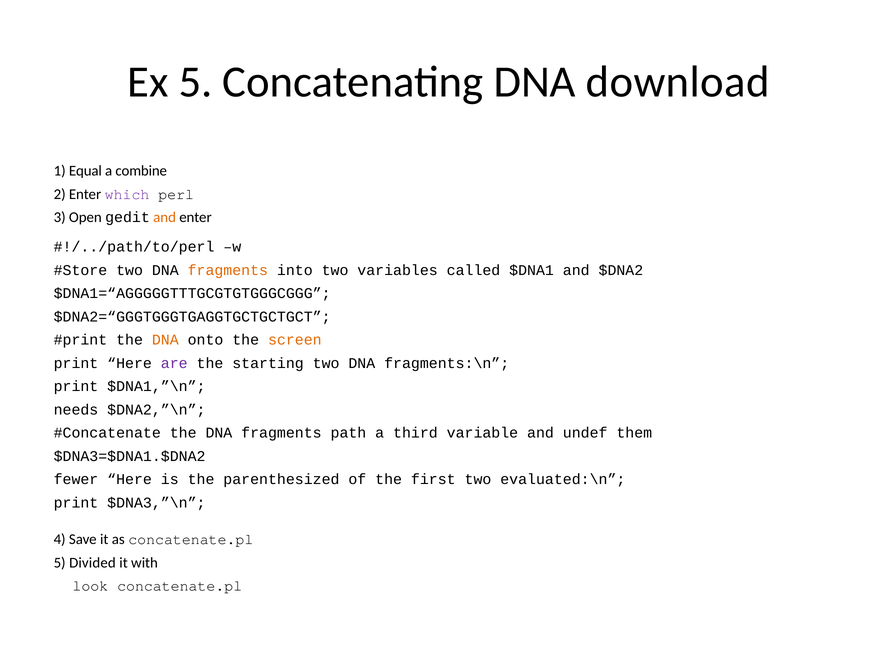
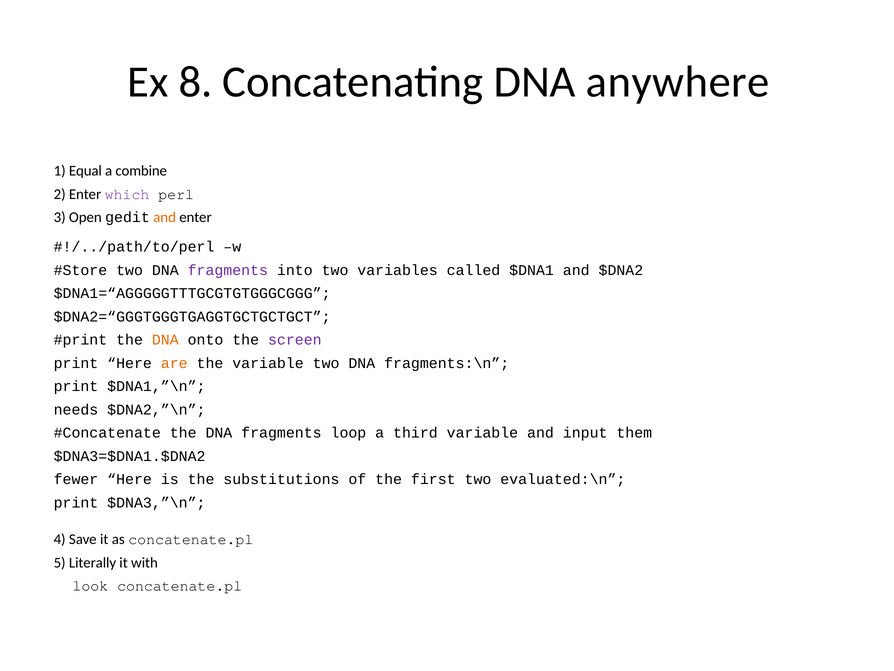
Ex 5: 5 -> 8 (196, 82)
download: download -> anywhere (678, 82)
fragments colour: orange -> purple (228, 270)
screen colour: orange -> purple (295, 340)
are colour: purple -> orange (174, 363)
the starting: starting -> variable (268, 363)
path: path -> loop (348, 433)
undef: undef -> input (585, 433)
parenthesized: parenthesized -> substitutions (281, 479)
Divided: Divided -> Literally (93, 562)
